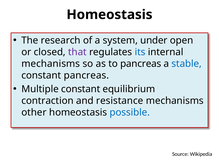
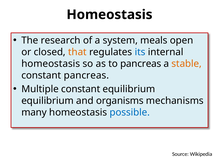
under: under -> meals (154, 40)
that colour: purple -> orange (77, 52)
mechanisms: mechanisms -> homeostasis (51, 64)
stable colour: blue -> orange (187, 64)
contraction: contraction -> equilibrium (48, 101)
resistance: resistance -> organisms (120, 101)
other: other -> many (34, 113)
